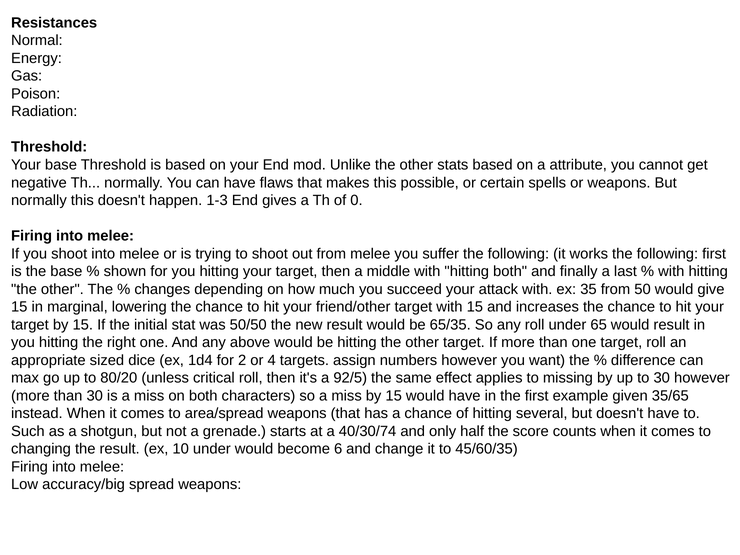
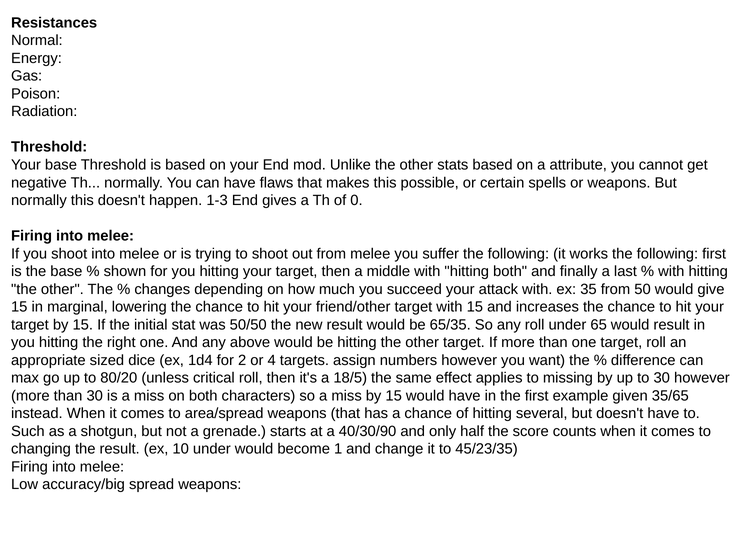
92/5: 92/5 -> 18/5 (350, 378)
40/30/74: 40/30/74 -> 40/30/90 (368, 431)
6: 6 -> 1 (338, 449)
45/60/35: 45/60/35 -> 45/23/35 (487, 449)
